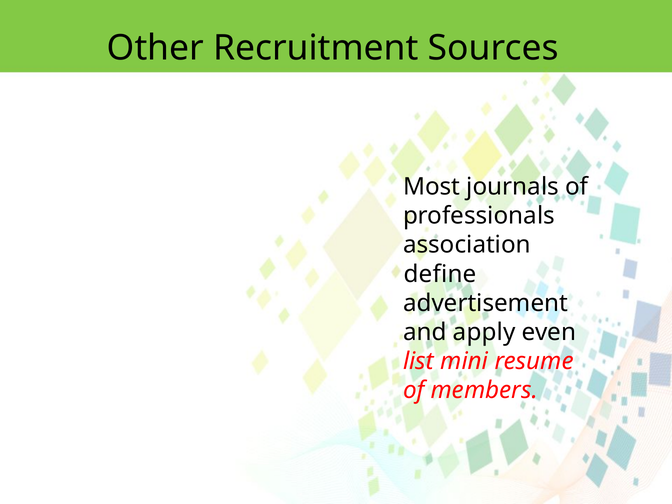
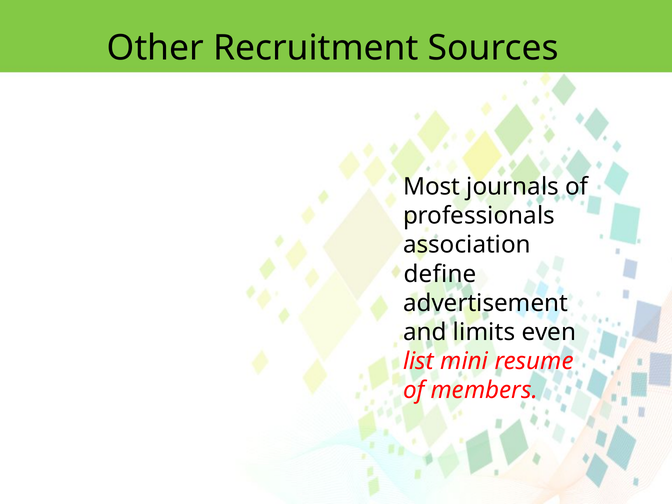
apply: apply -> limits (484, 332)
